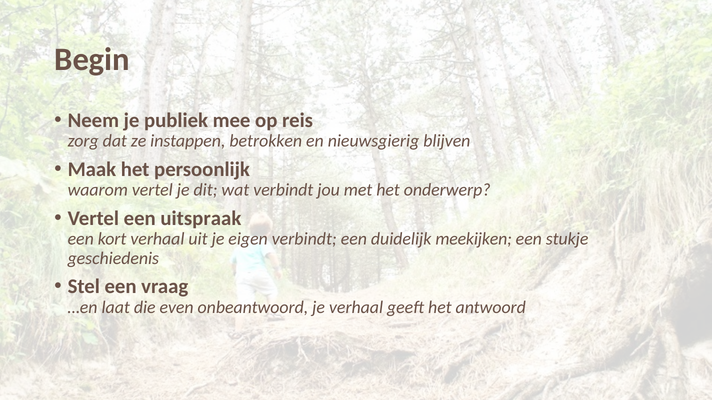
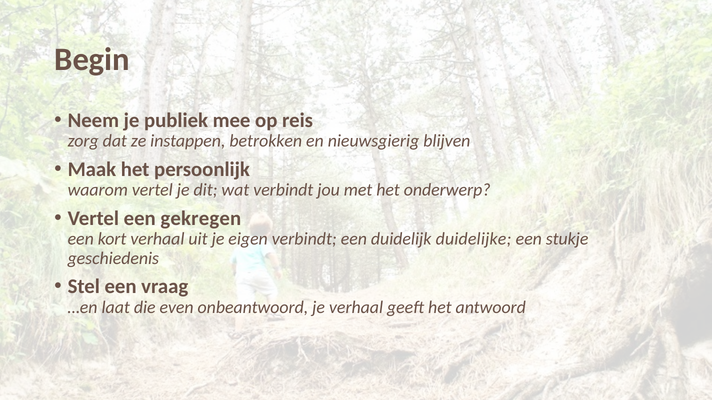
uitspraak: uitspraak -> gekregen (201, 219)
meekijken: meekijken -> duidelijke (473, 239)
